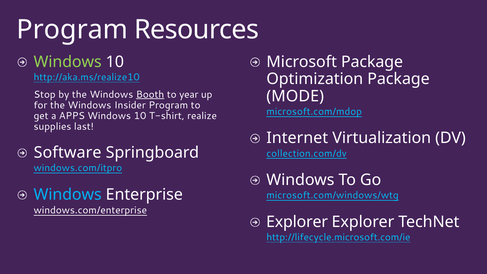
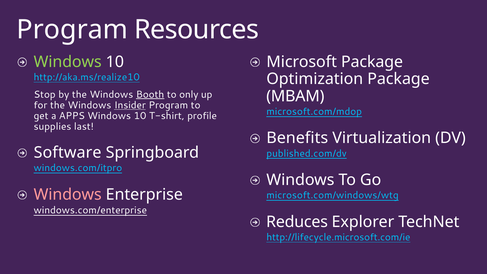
year: year -> only (189, 94)
MODE: MODE -> MBAM (295, 96)
Insider underline: none -> present (130, 105)
realize: realize -> profile (202, 116)
Internet: Internet -> Benefits (297, 138)
collection.com/dv: collection.com/dv -> published.com/dv (307, 153)
Windows colour: light blue -> pink (68, 194)
Explorer: Explorer -> Reduces (297, 222)
